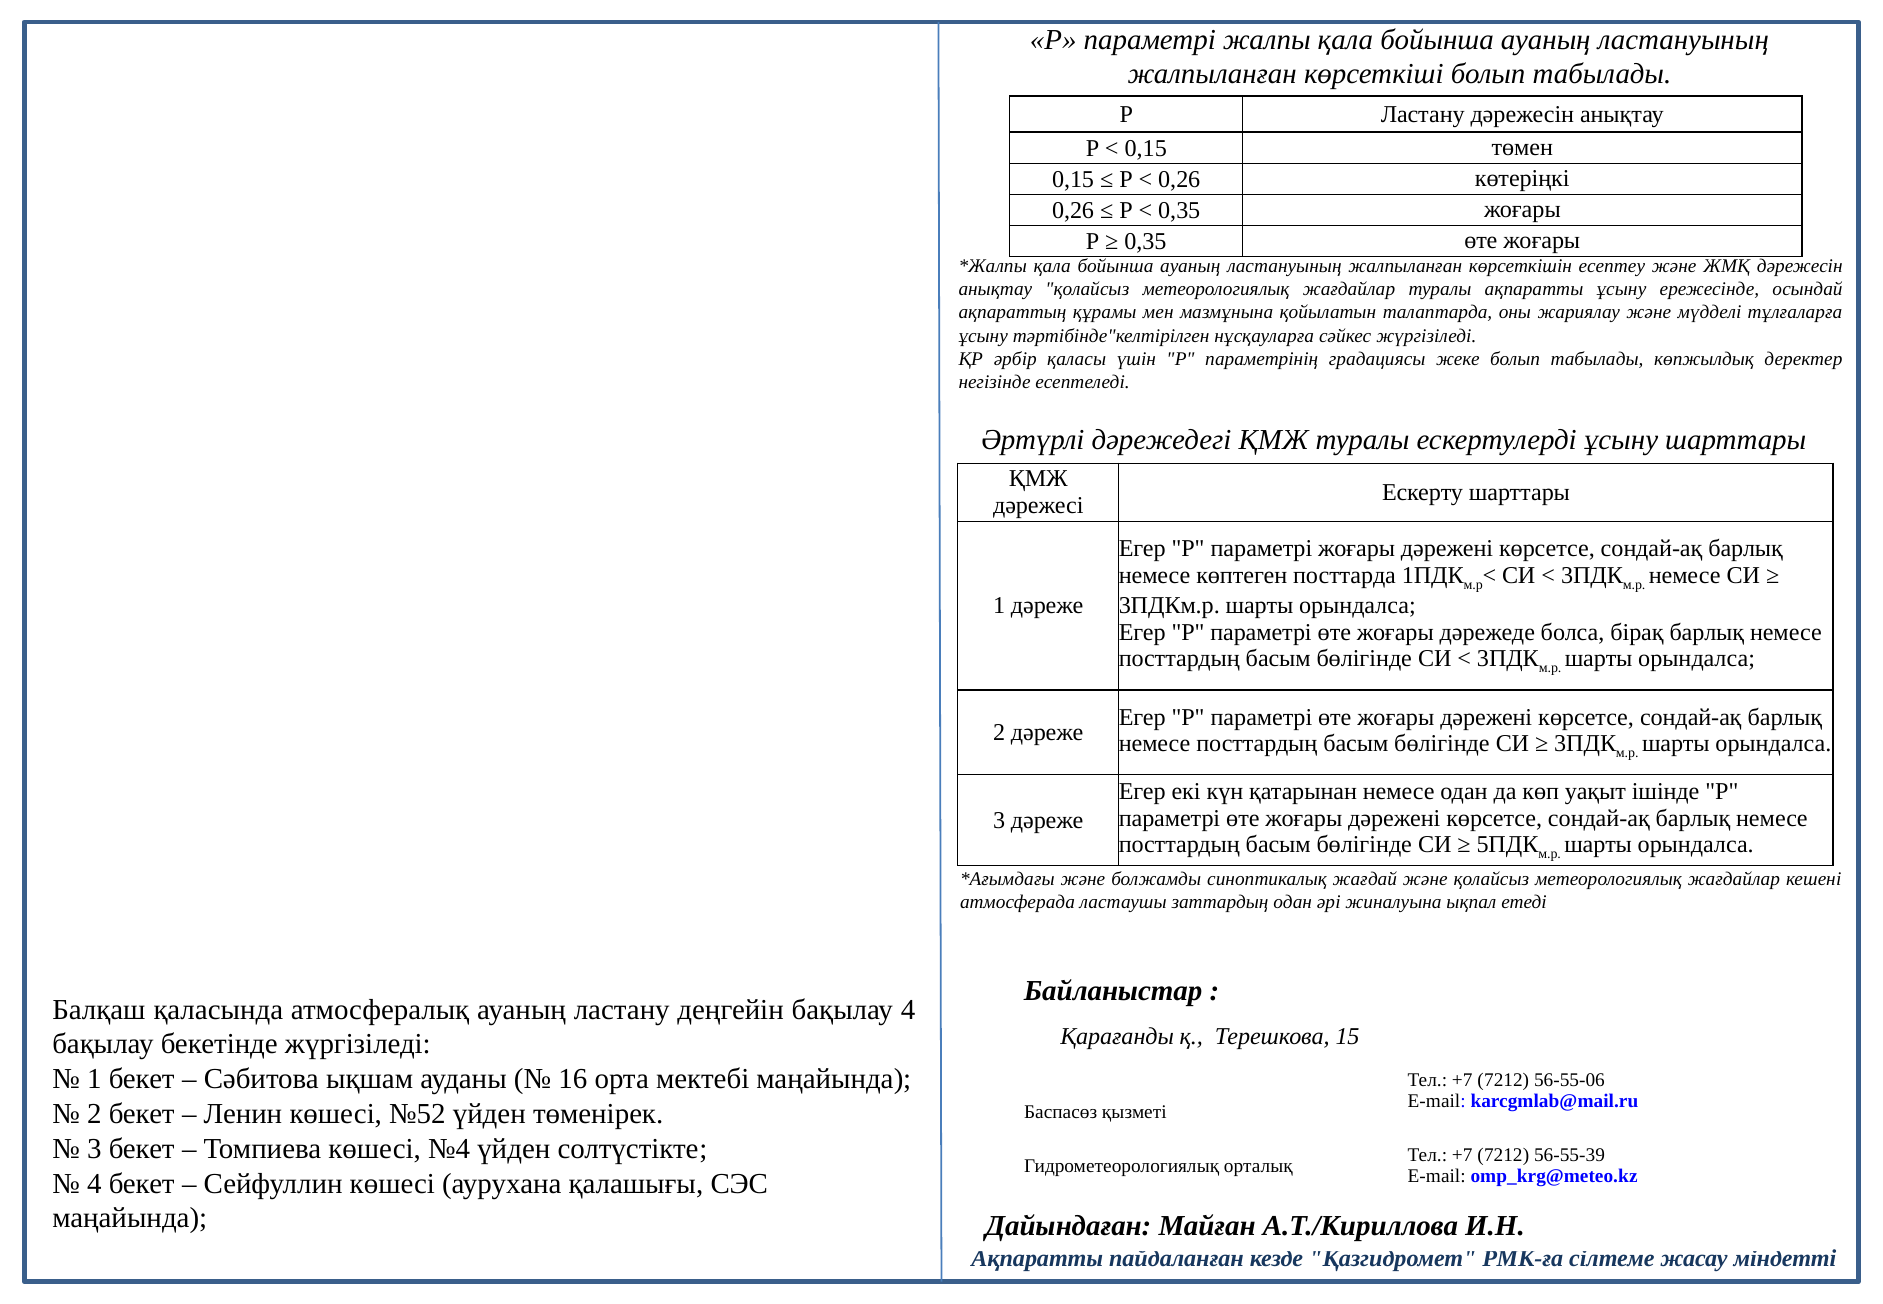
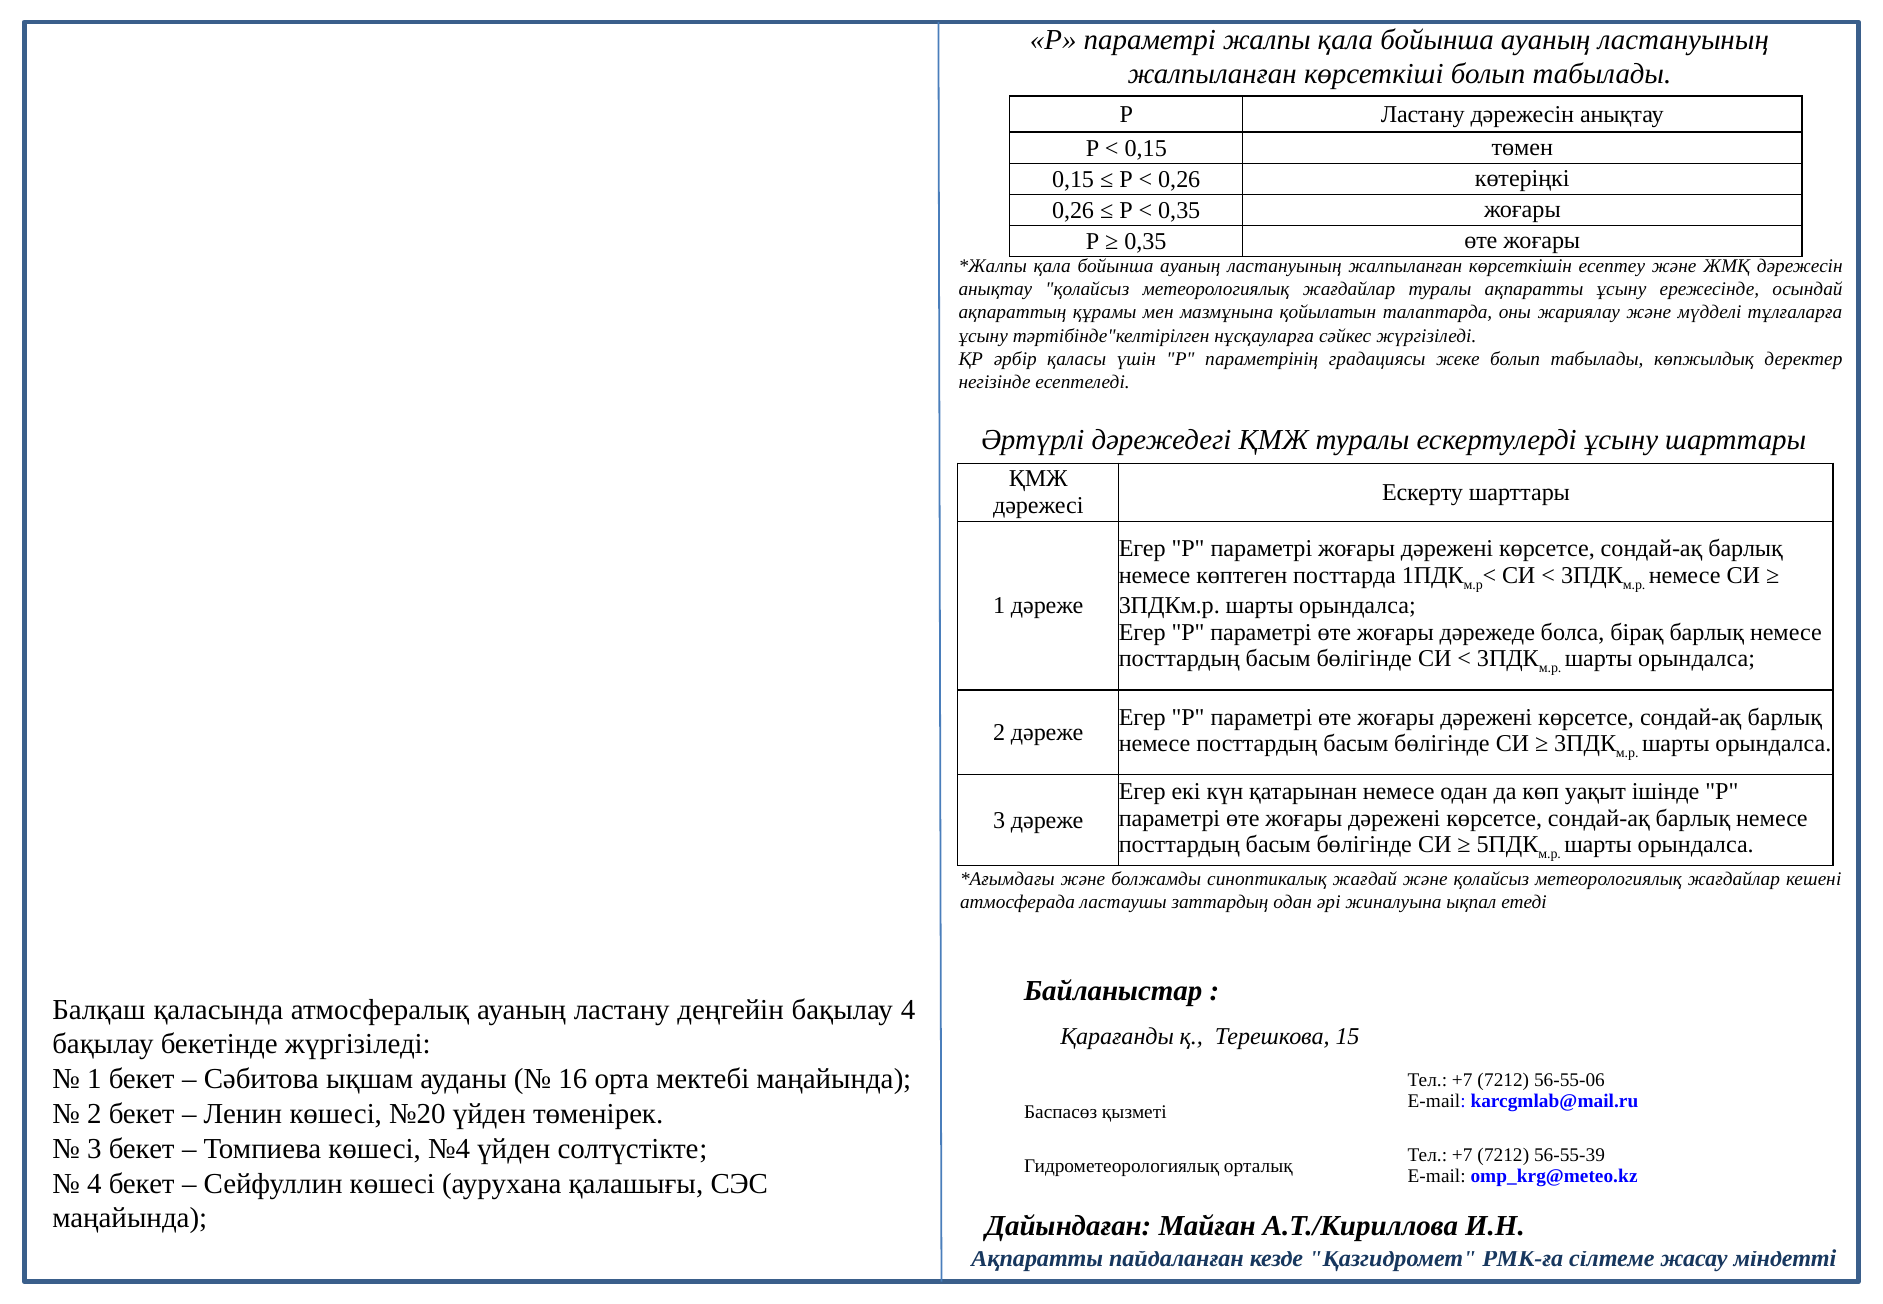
№52: №52 -> №20 (417, 1114)
